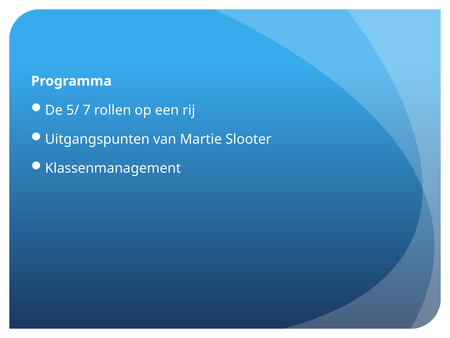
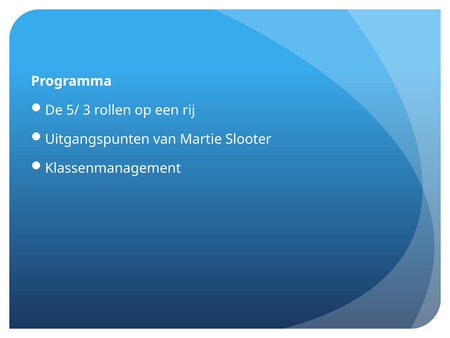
7: 7 -> 3 (87, 110)
